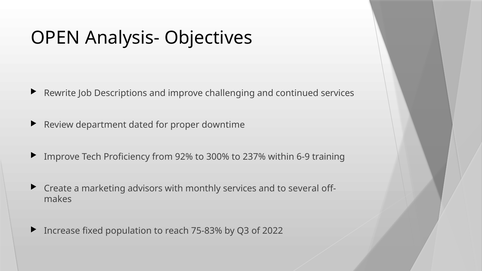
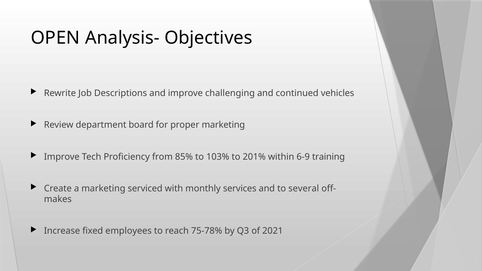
continued services: services -> vehicles (338, 93)
dated: dated -> board (141, 125)
proper downtime: downtime -> marketing (223, 125)
92%: 92% -> 85% (184, 157)
300%: 300% -> 103% (218, 157)
237%: 237% -> 201% (254, 157)
advisors: advisors -> serviced (145, 188)
population: population -> employees (129, 231)
75-83%: 75-83% -> 75-78% (207, 231)
2022: 2022 -> 2021 (273, 231)
